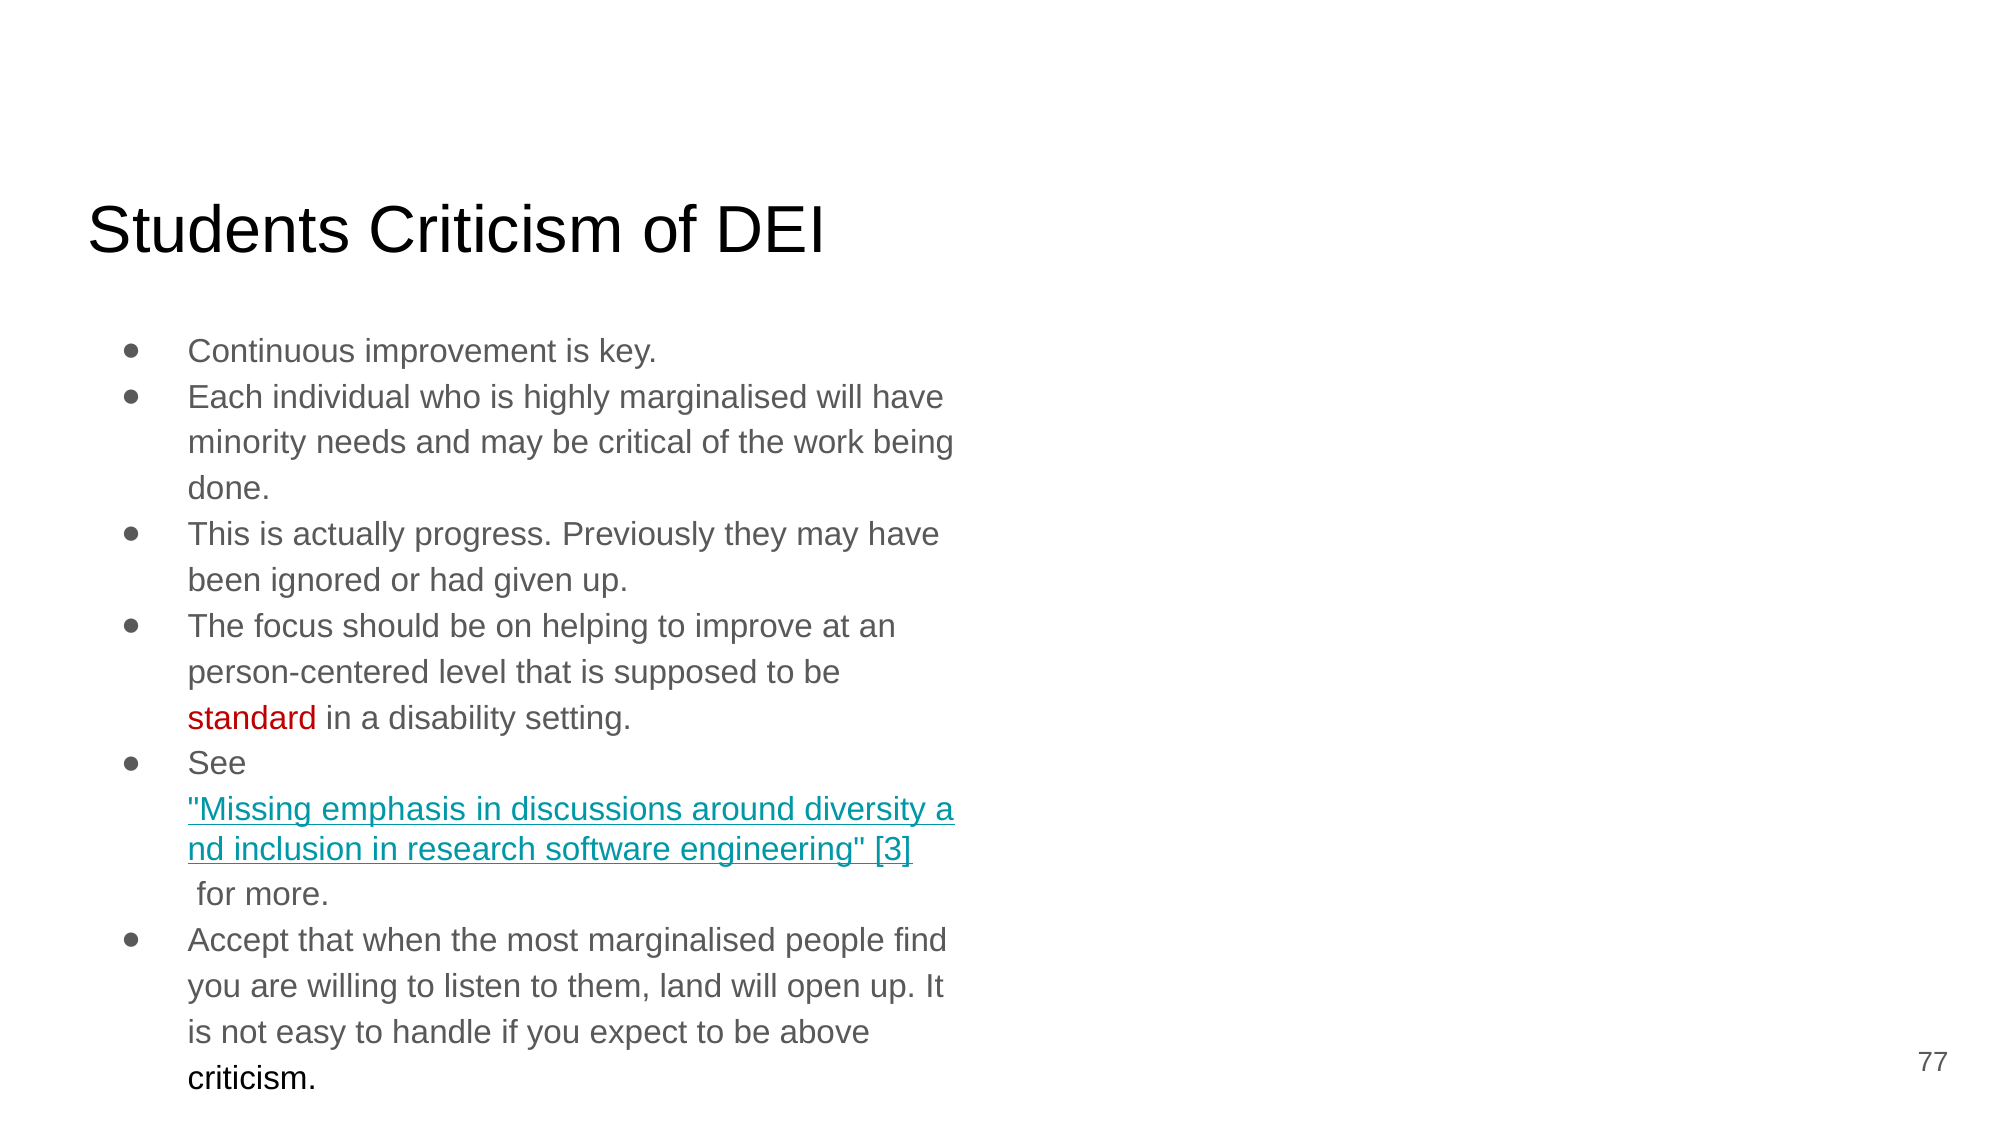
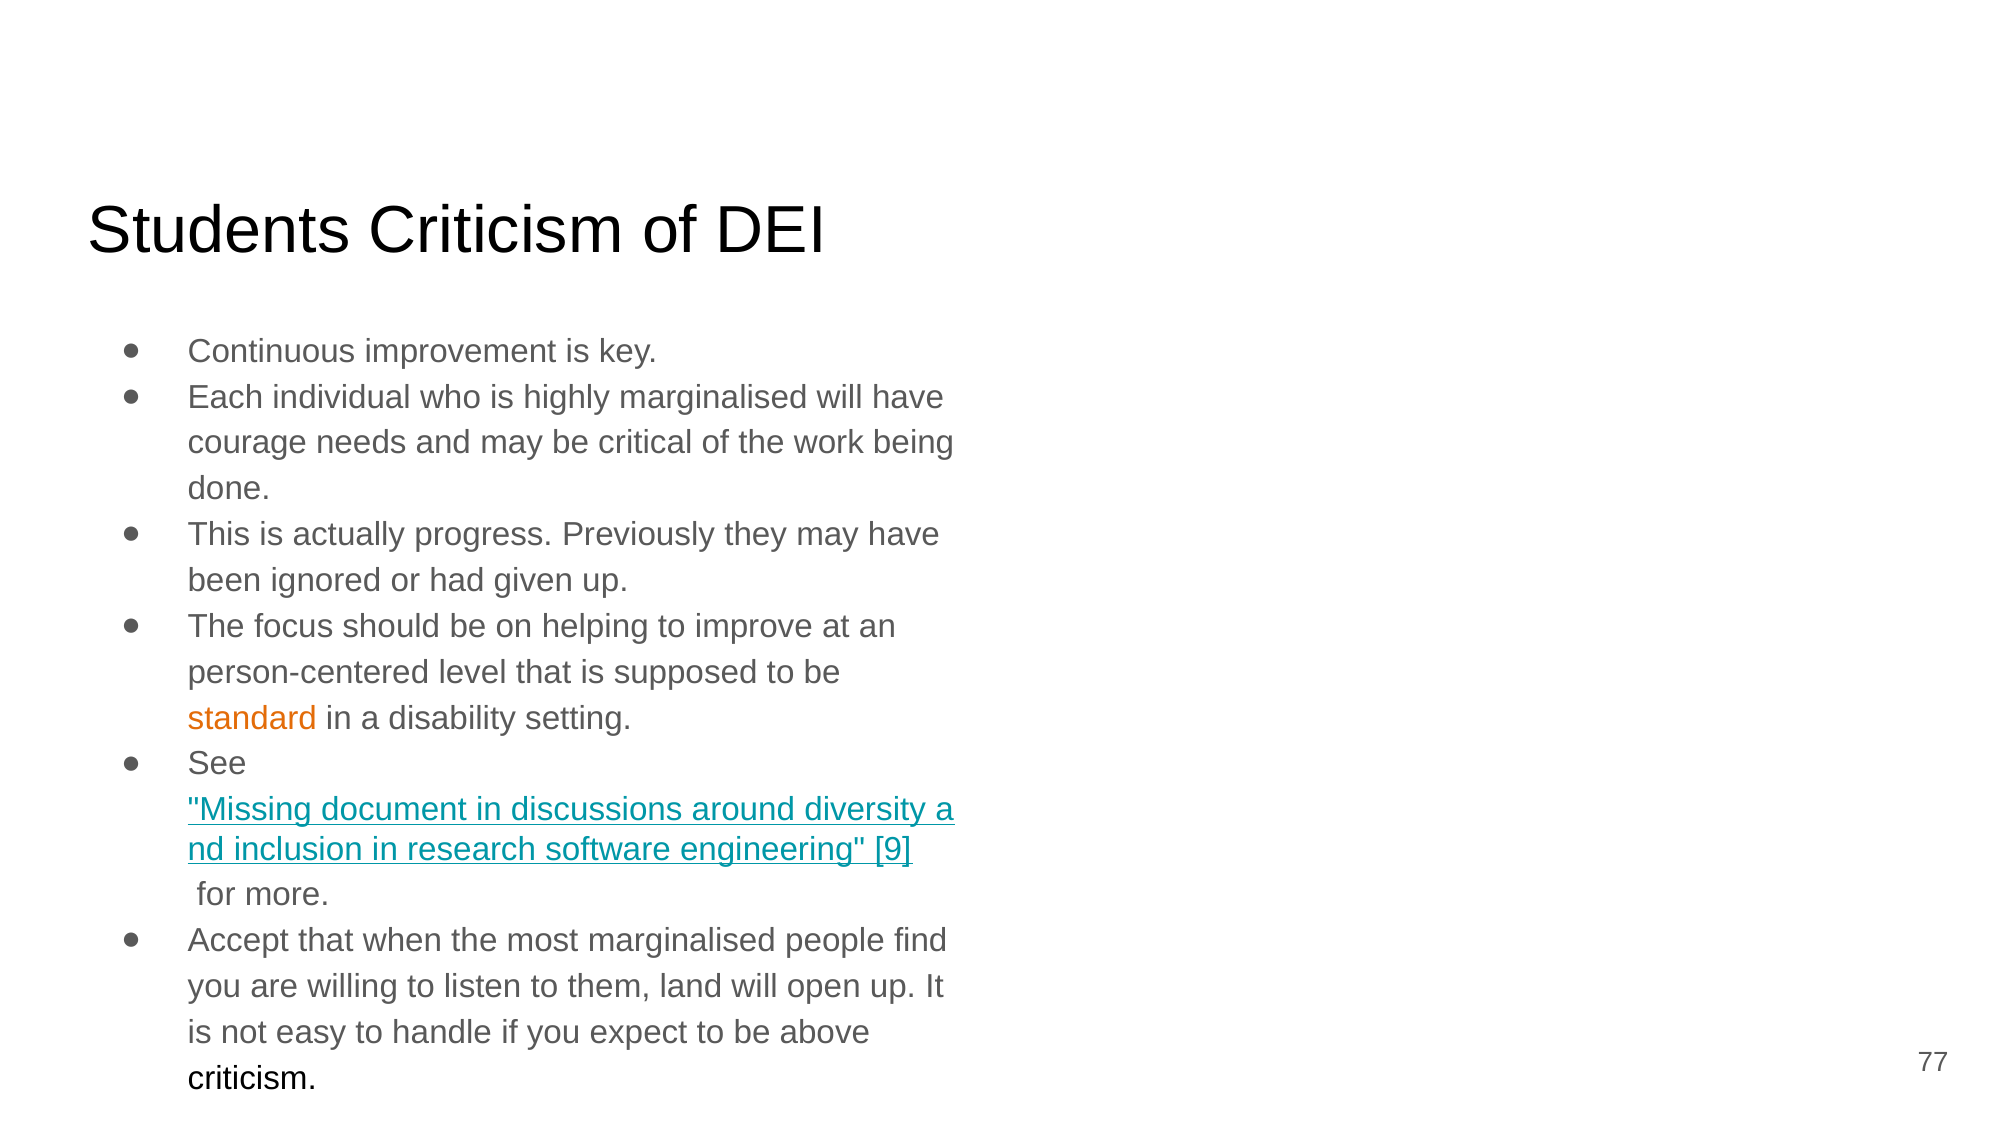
minority: minority -> courage (247, 443)
standard colour: red -> orange (252, 718)
emphasis: emphasis -> document (394, 810)
3: 3 -> 9 (893, 849)
